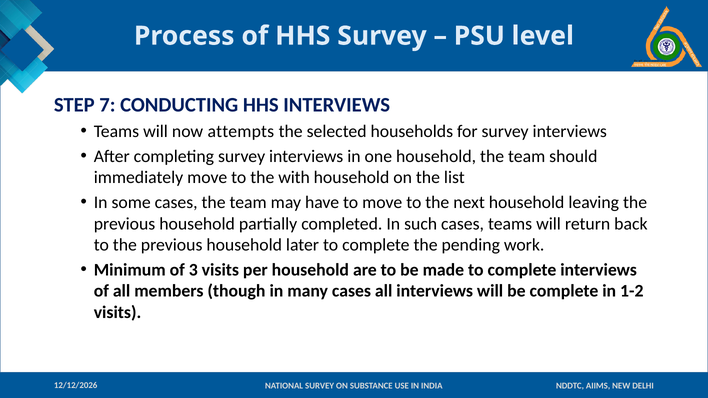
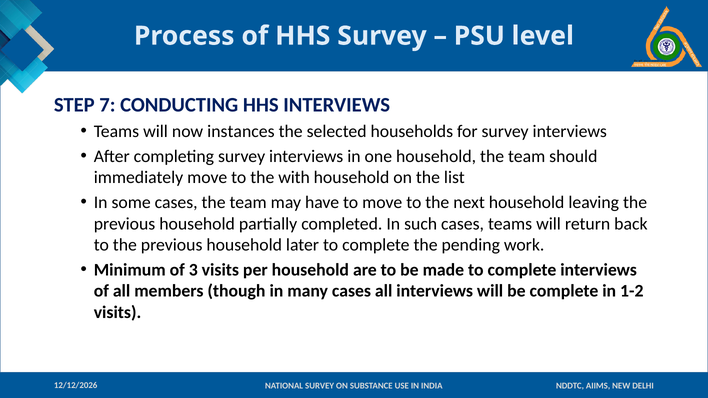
attempts: attempts -> instances (241, 131)
